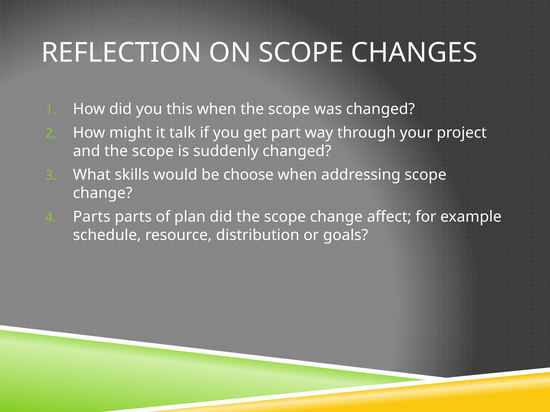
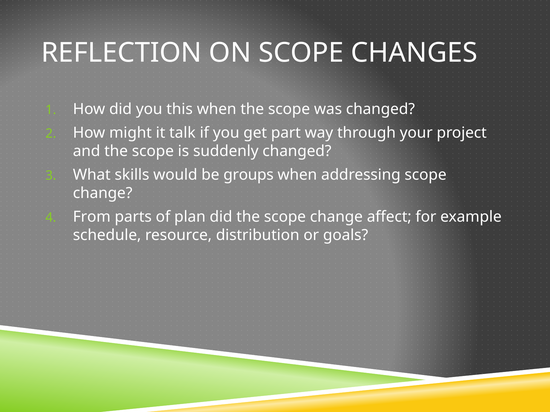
choose: choose -> groups (249, 175)
Parts: Parts -> From (92, 217)
